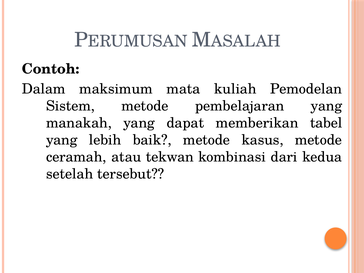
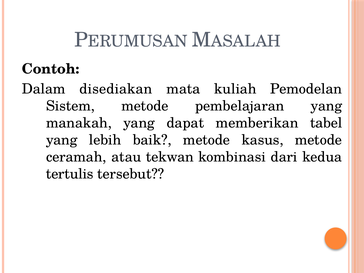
maksimum: maksimum -> disediakan (116, 89)
setelah: setelah -> tertulis (70, 174)
